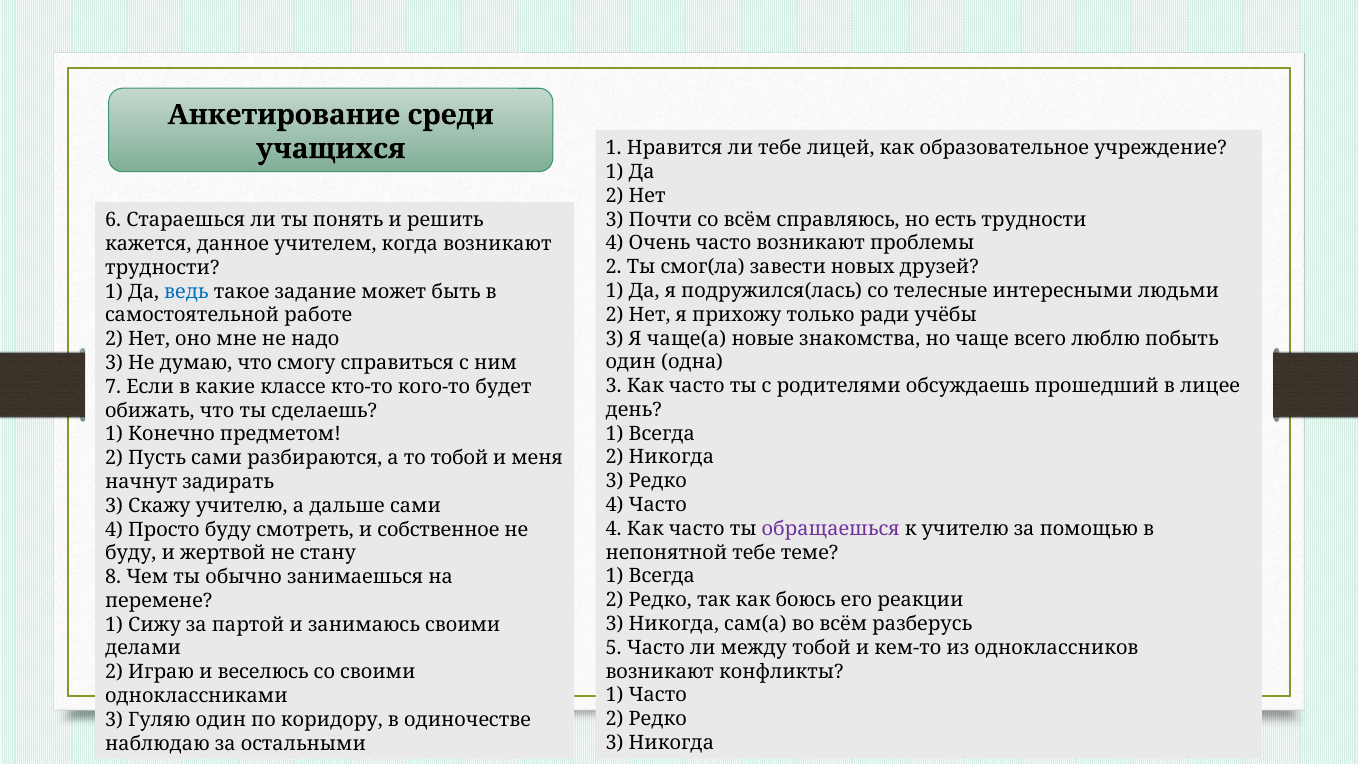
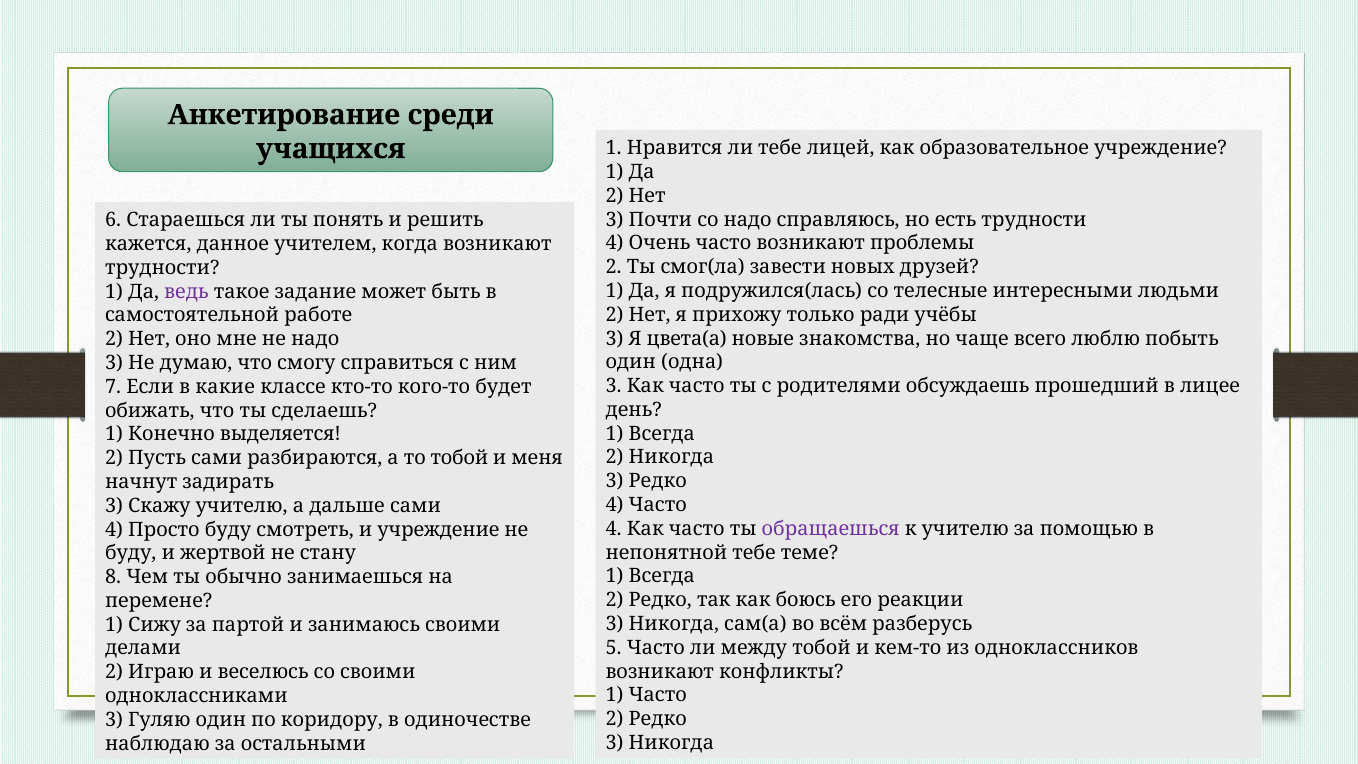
со всём: всём -> надо (748, 220)
ведь colour: blue -> purple (186, 292)
чаще(а: чаще(а -> цвета(а (687, 338)
предметом: предметом -> выделяется (280, 434)
и собственное: собственное -> учреждение (438, 529)
